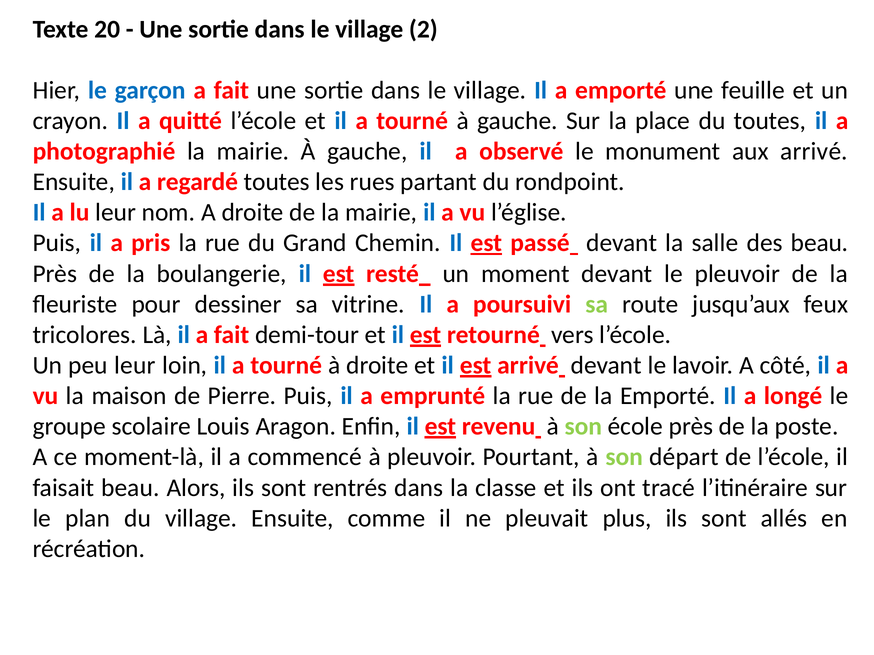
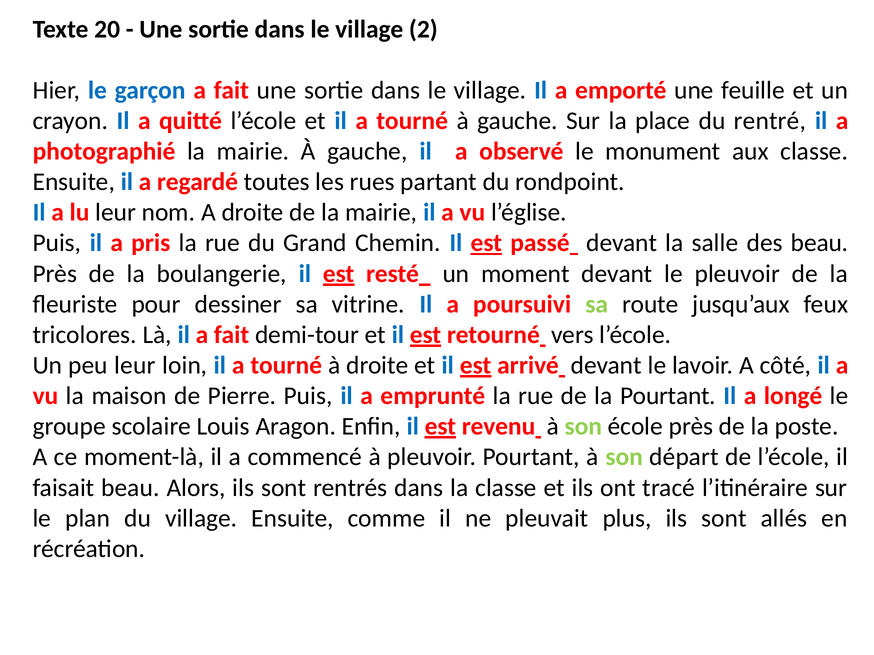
du toutes: toutes -> rentré (770, 121)
aux arrivé: arrivé -> classe (814, 151)
la Emporté: Emporté -> Pourtant (668, 396)
